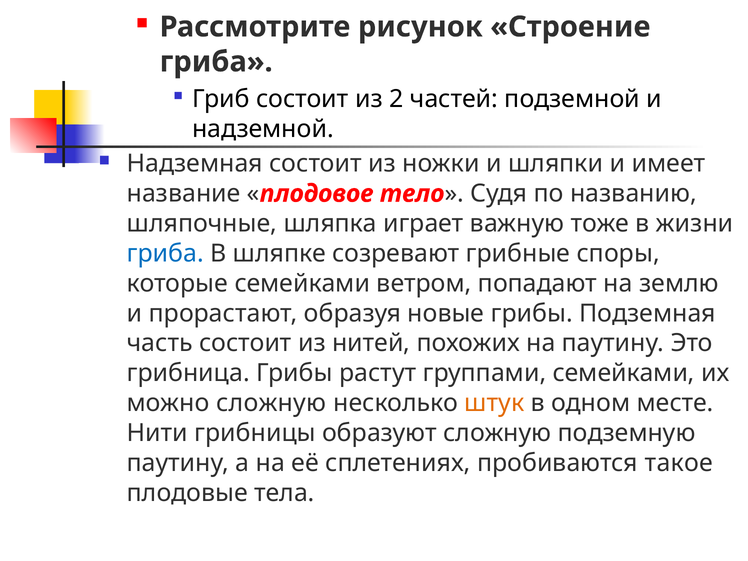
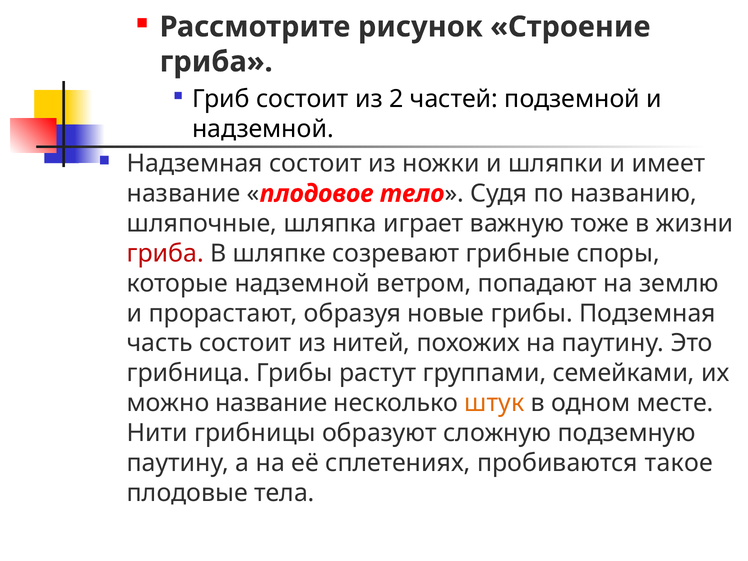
гриба colour: blue -> red (165, 253)
которые семейками: семейками -> надземной (302, 283)
можно сложную: сложную -> название (271, 403)
